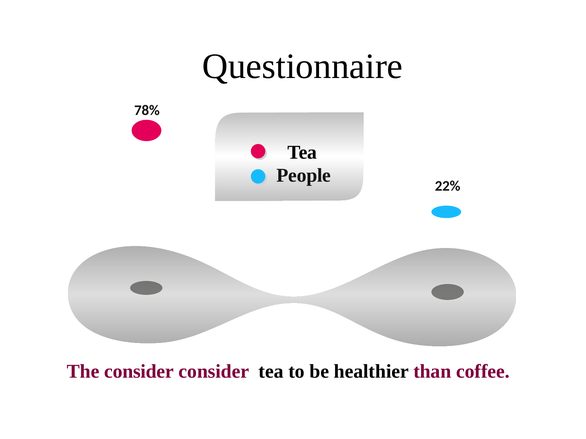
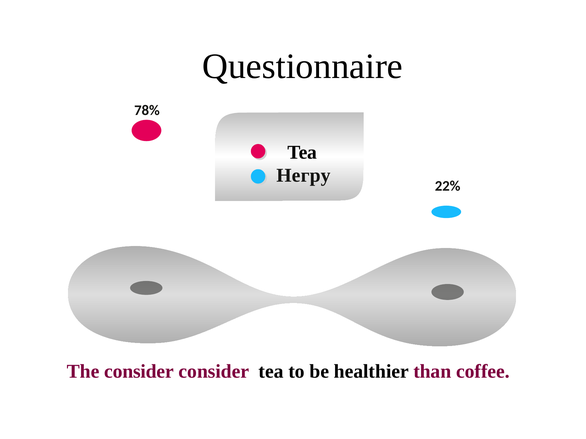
People: People -> Негру (304, 176)
